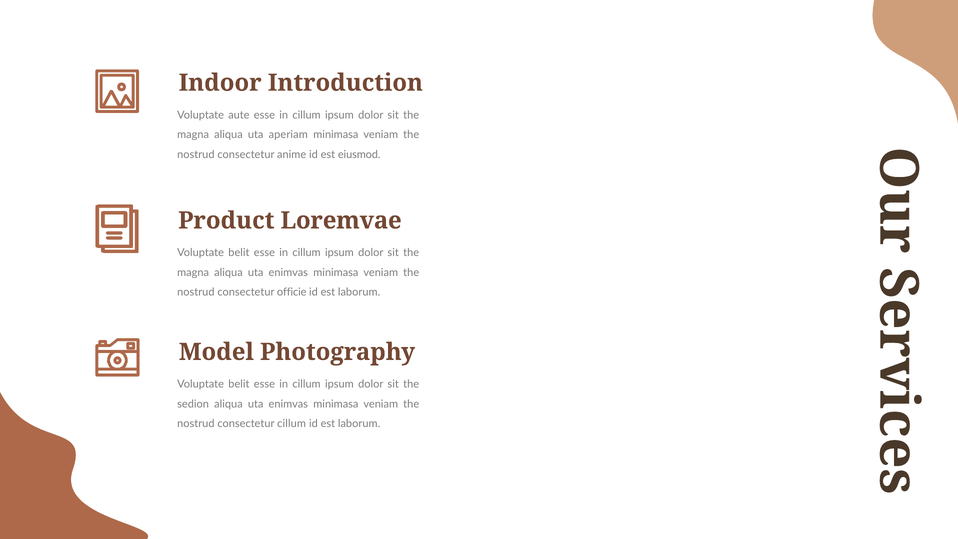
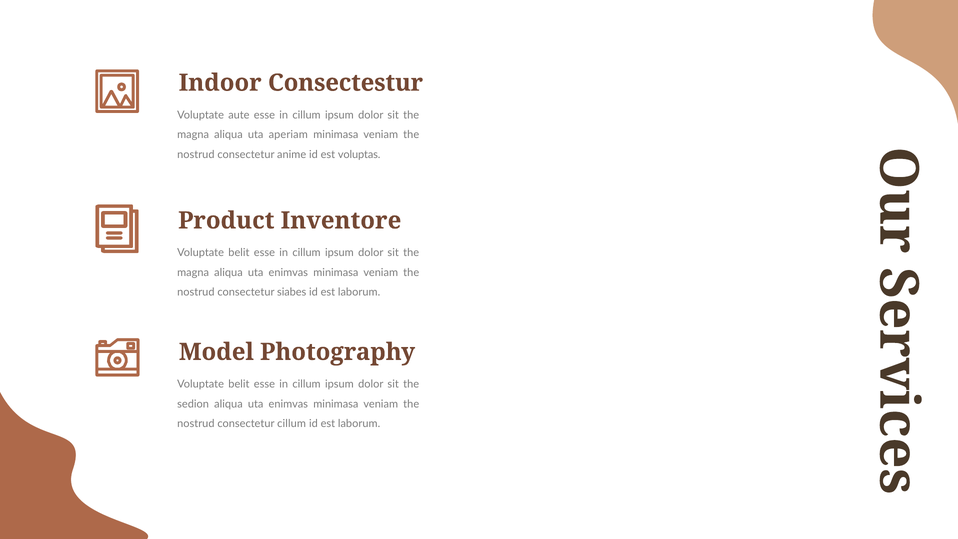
Introduction: Introduction -> Consectestur (346, 83)
eiusmod: eiusmod -> voluptas (359, 154)
Loremvae: Loremvae -> Inventore (341, 221)
officie: officie -> siabes (292, 292)
